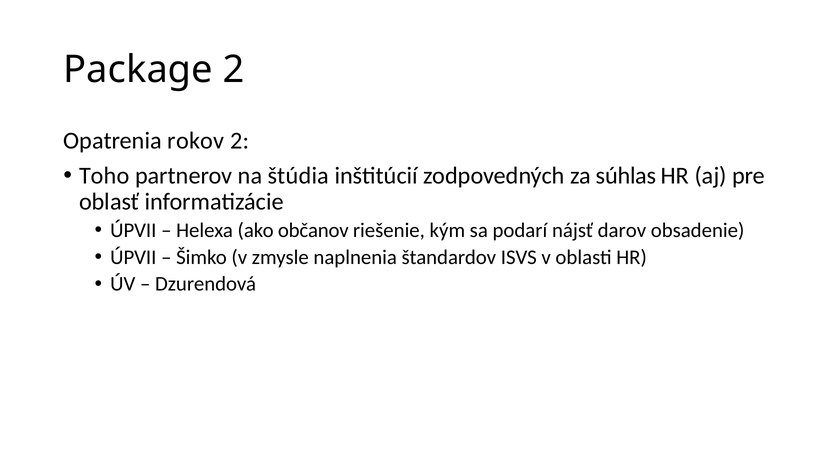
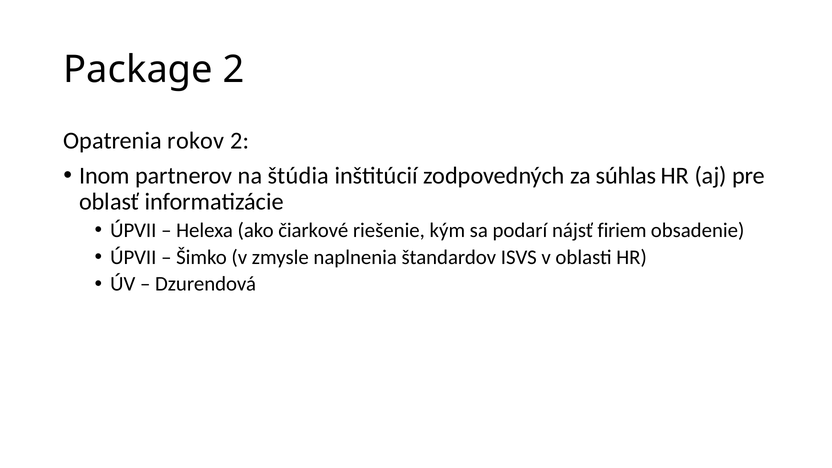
Toho: Toho -> Inom (104, 176)
občanov: občanov -> čiarkové (313, 230)
darov: darov -> firiem (622, 230)
